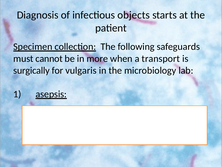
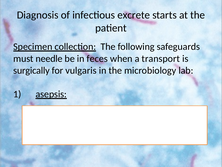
objects: objects -> excrete (134, 15)
cannot: cannot -> needle (49, 58)
more: more -> feces (97, 58)
